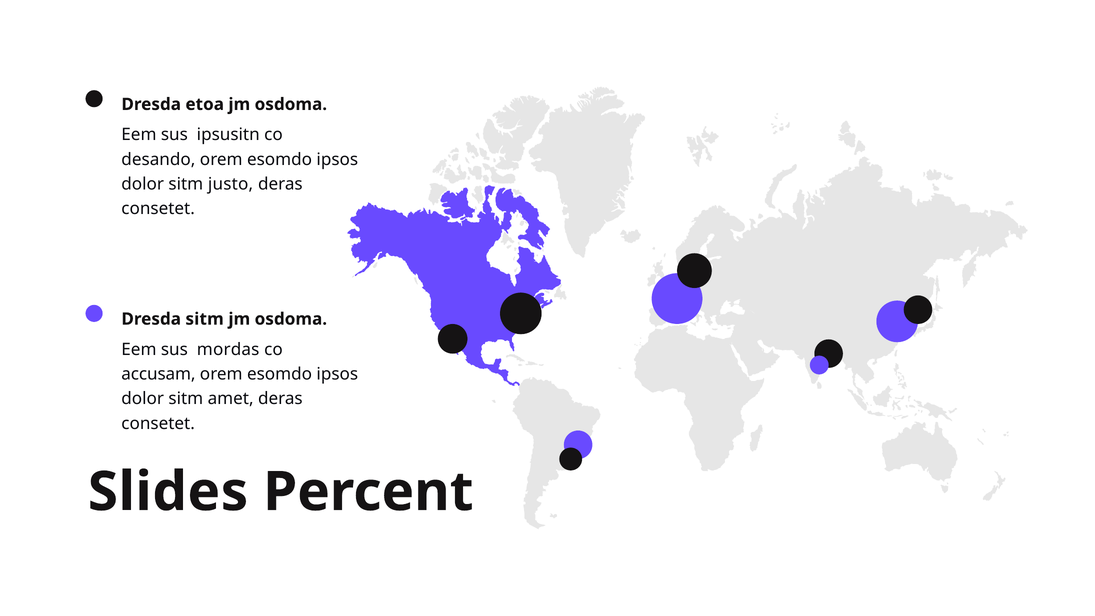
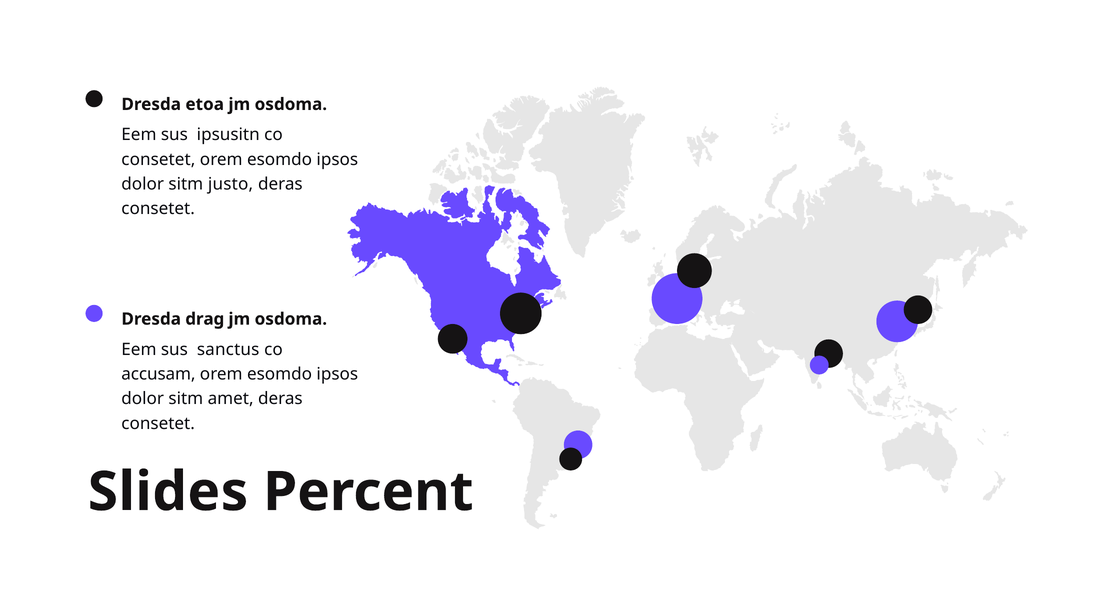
desando: desando -> consetet (158, 159)
Dresda sitm: sitm -> drag (205, 319)
mordas: mordas -> sanctus (228, 349)
